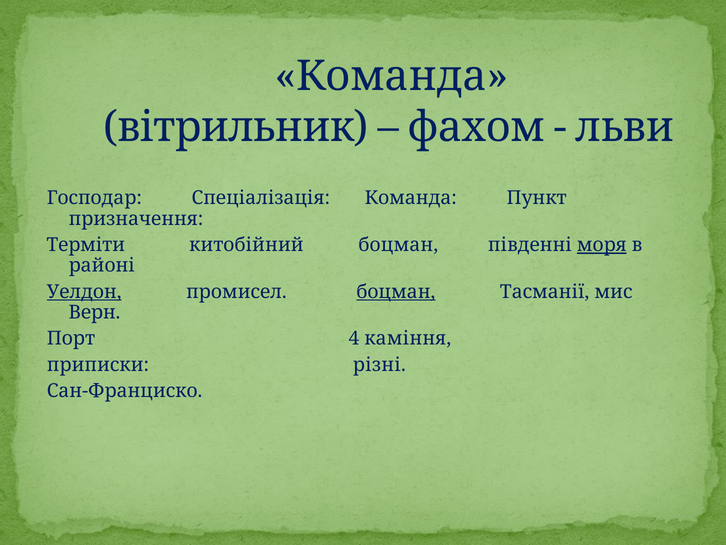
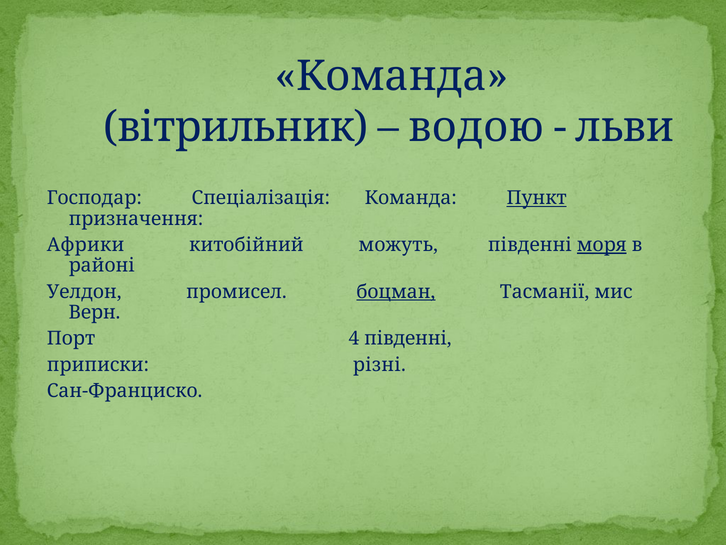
фахом: фахом -> водою (476, 127)
Пункт underline: none -> present (537, 198)
Терміти: Терміти -> Африки (86, 245)
китобійний боцман: боцман -> можуть (398, 245)
Уелдон underline: present -> none (84, 292)
4 каміння: каміння -> південні (408, 338)
